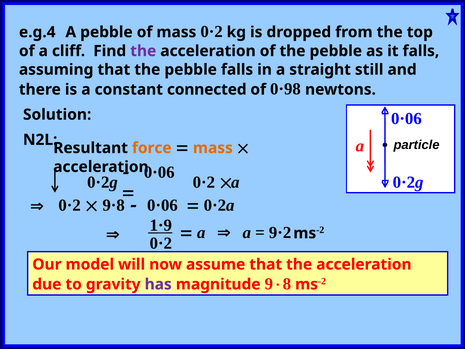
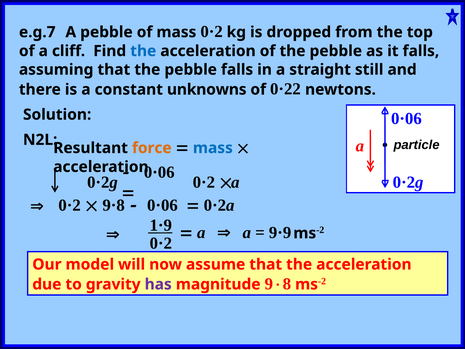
e.g.4: e.g.4 -> e.g.7 (37, 32)
the colour: purple -> blue (143, 51)
connected: connected -> unknowns (207, 89)
0·98: 0·98 -> 0·22 (285, 89)
mass colour: orange -> blue (213, 148)
9·2: 9·2 -> 9·9 (280, 233)
